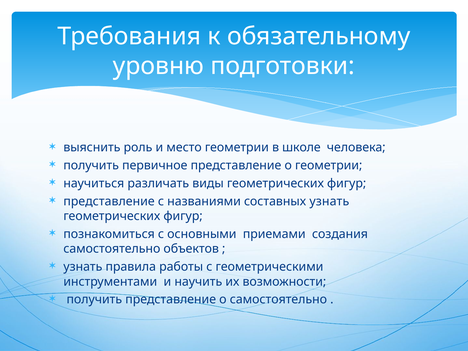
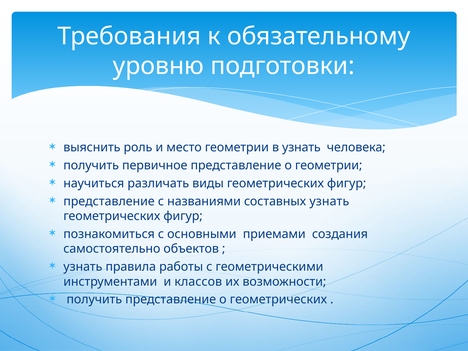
в школе: школе -> узнать (301, 148)
научить: научить -> классов (198, 282)
о самостоятельно: самостоятельно -> геометрических (278, 300)
